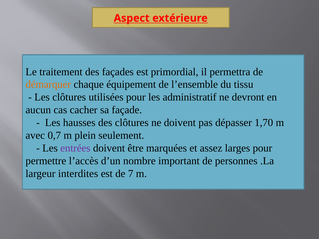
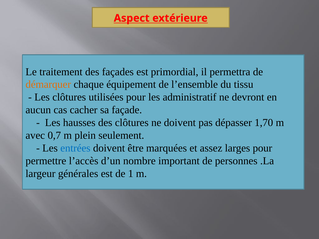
entrées colour: purple -> blue (75, 148)
interdites: interdites -> générales (78, 174)
7: 7 -> 1 (131, 174)
